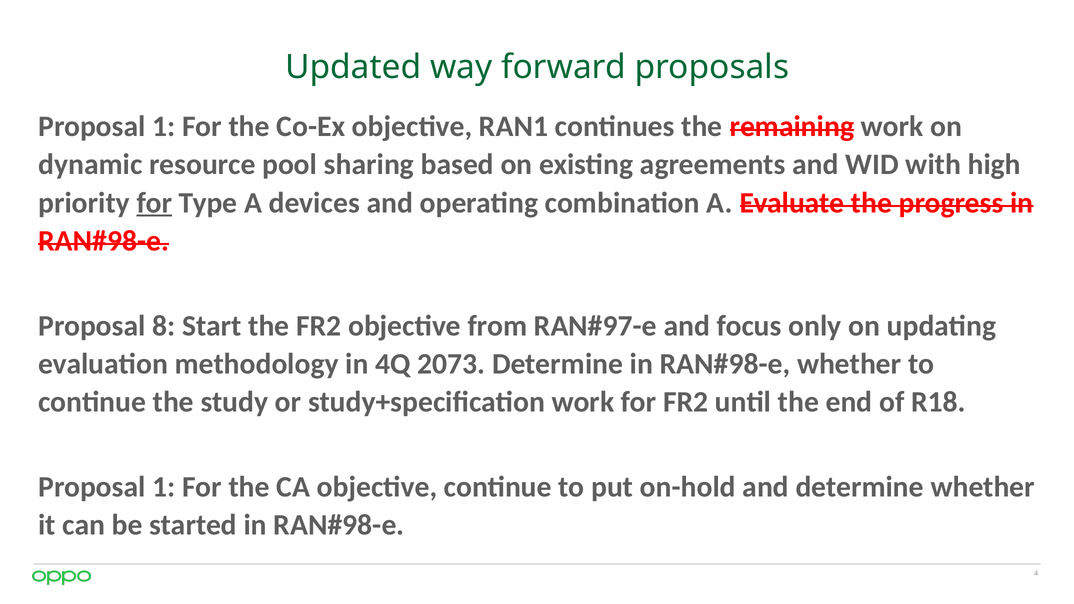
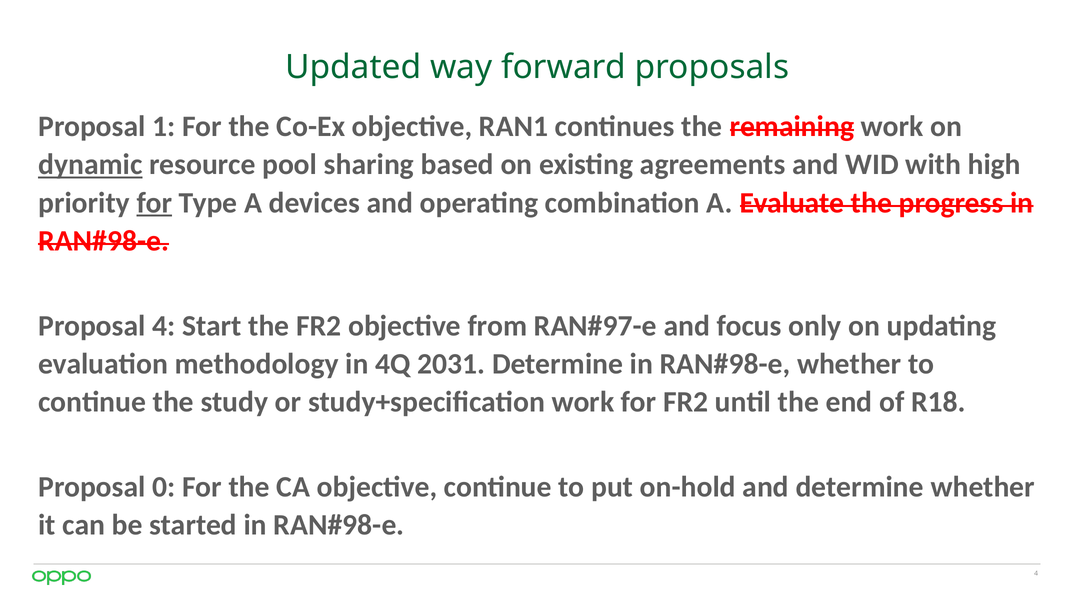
dynamic underline: none -> present (90, 165)
Proposal 8: 8 -> 4 (164, 326)
2073: 2073 -> 2031 (451, 364)
1: 1 -> 0 (164, 487)
